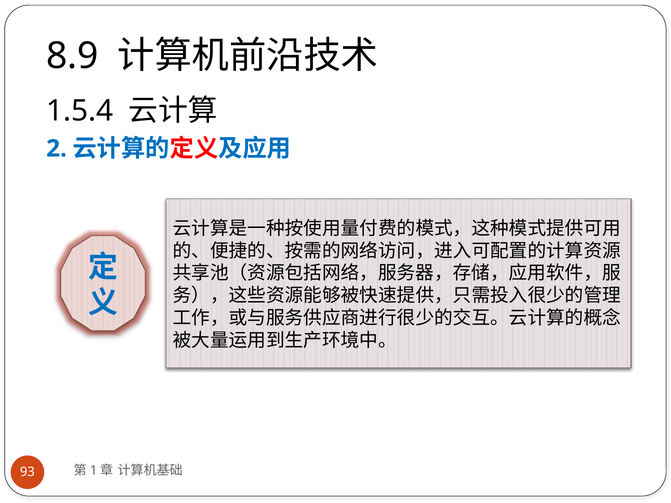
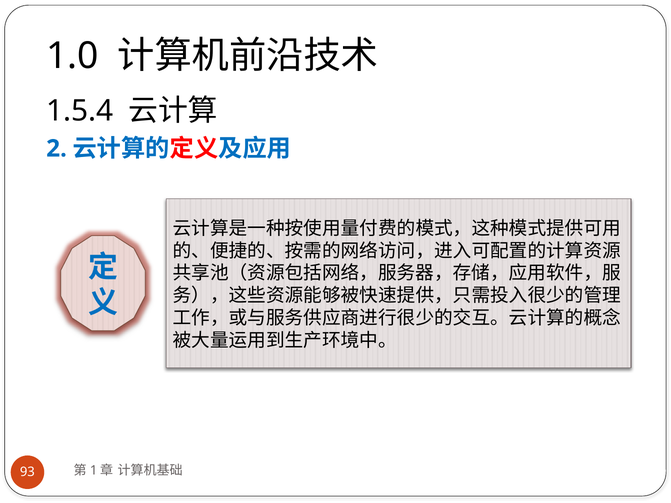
8.9: 8.9 -> 1.0 (72, 56)
